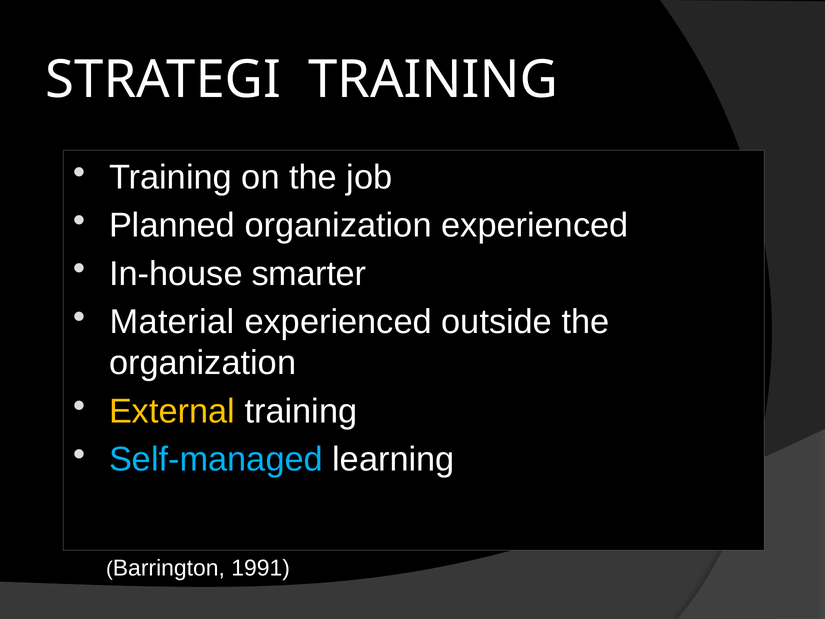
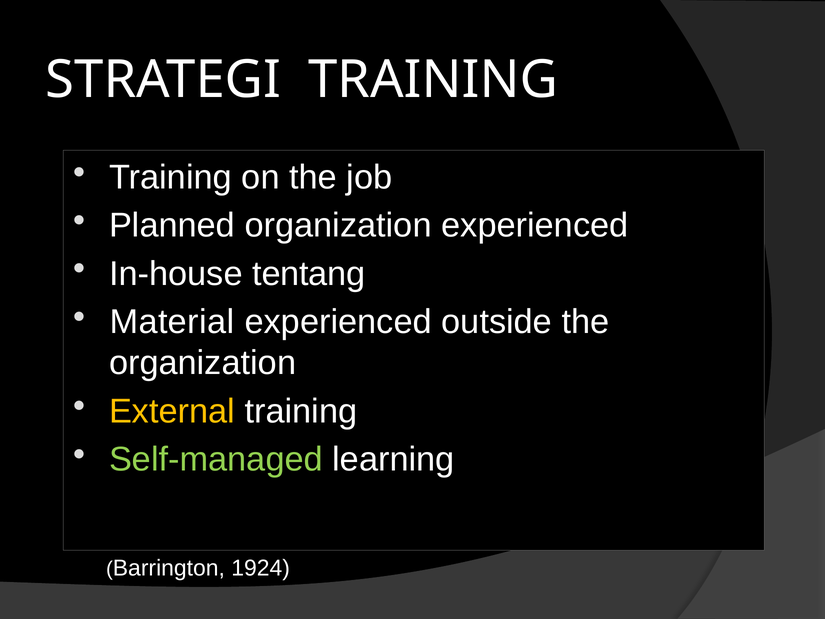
smarter: smarter -> tentang (309, 274)
Self-managed colour: light blue -> light green (216, 459)
1991: 1991 -> 1924 (261, 568)
